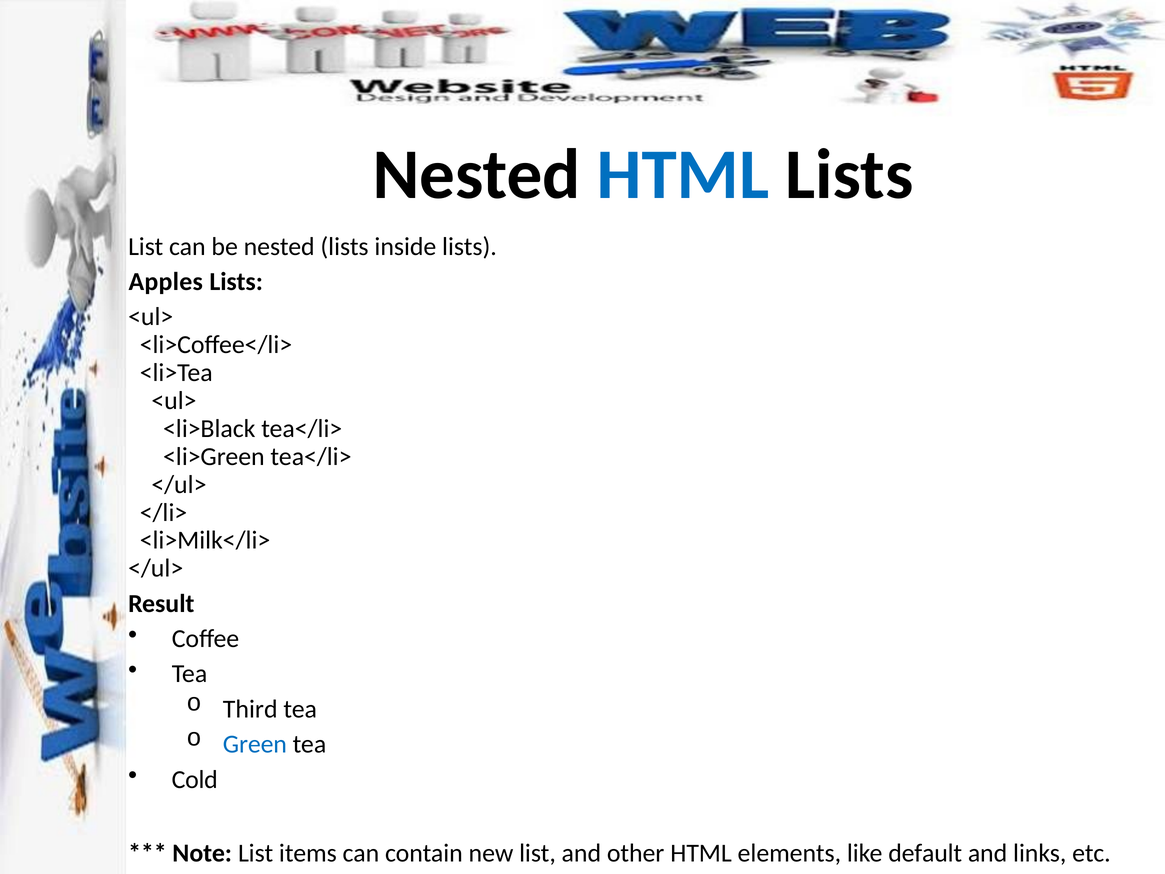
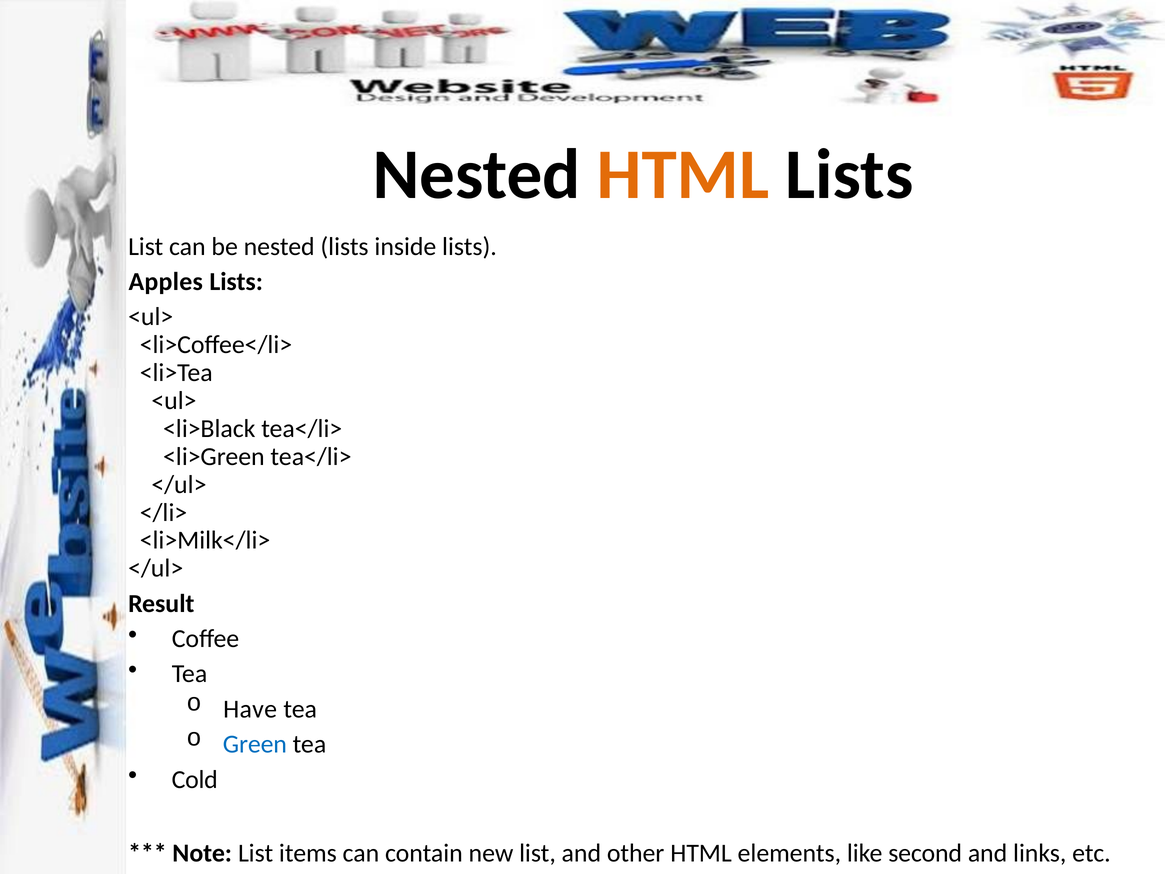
HTML colour: blue -> orange (683, 175)
Third: Third -> Have (250, 709)
default: default -> second (925, 853)
